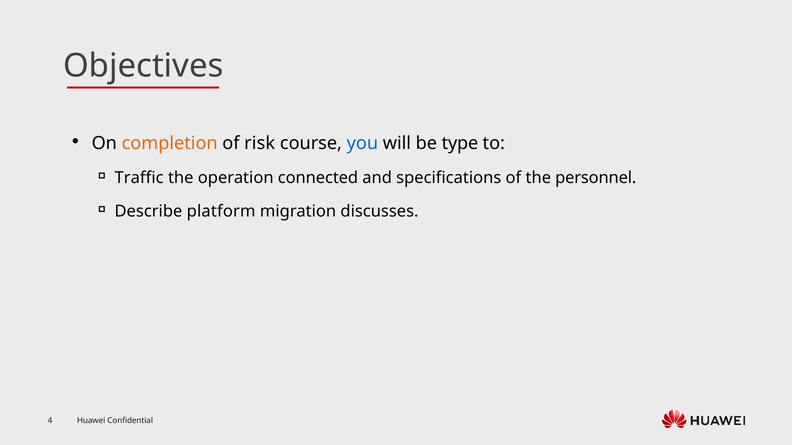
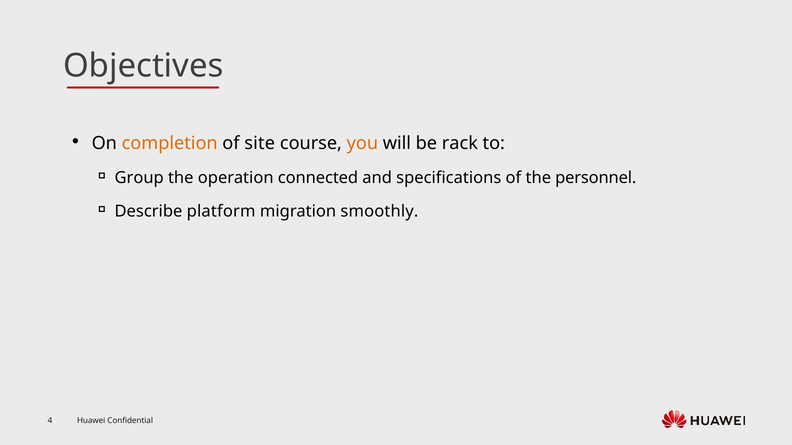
risk: risk -> site (260, 144)
you colour: blue -> orange (362, 144)
type: type -> rack (460, 144)
Traffic: Traffic -> Group (139, 178)
discusses: discusses -> smoothly (379, 212)
